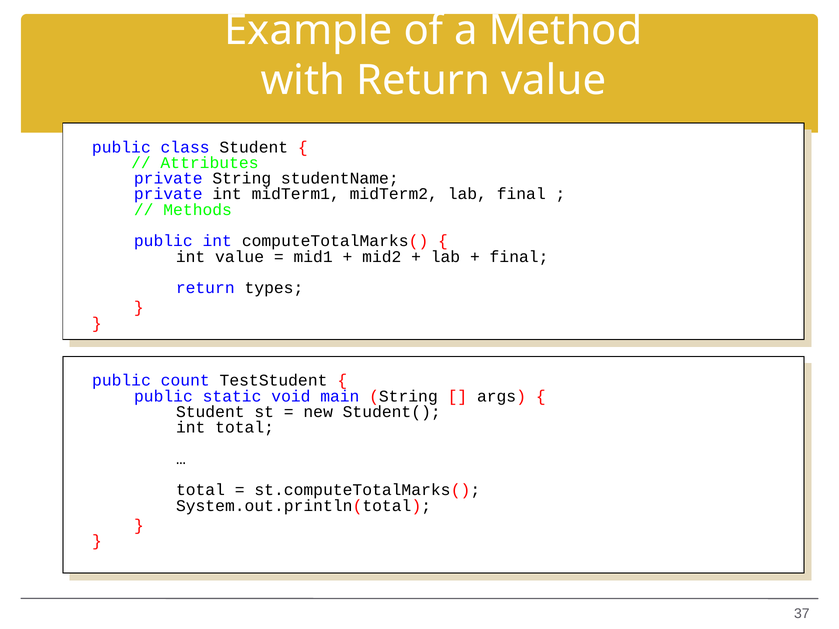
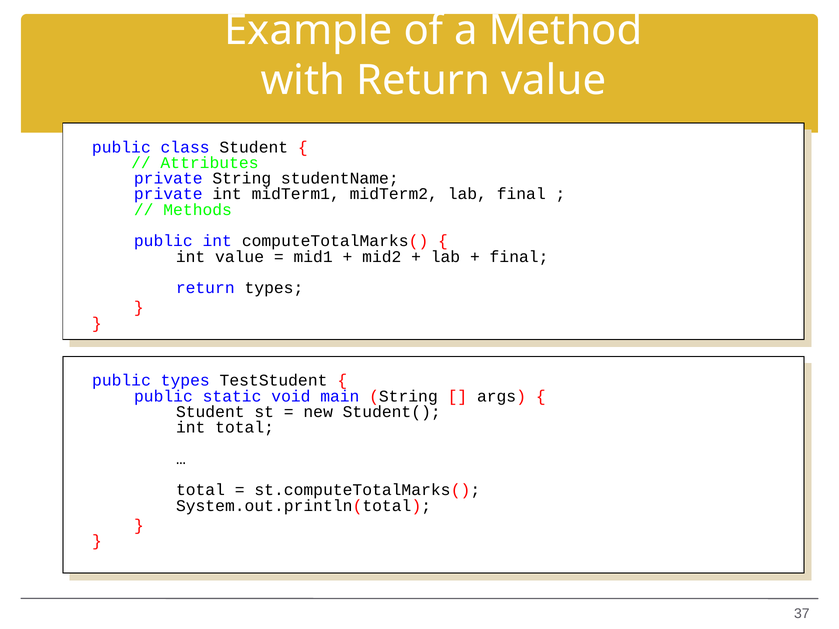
public count: count -> types (185, 381)
